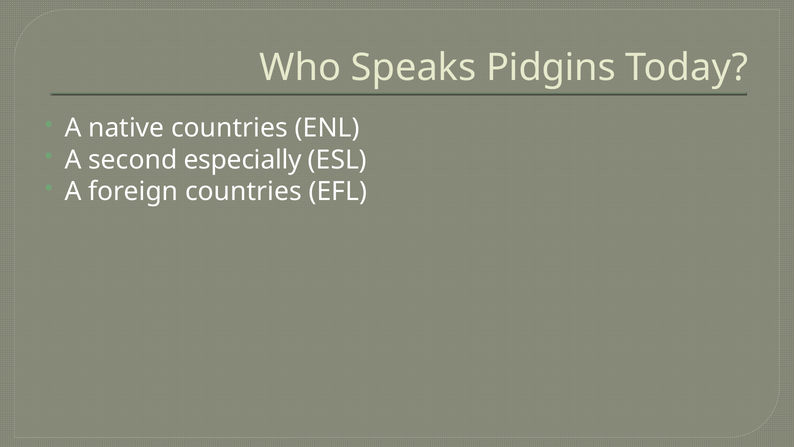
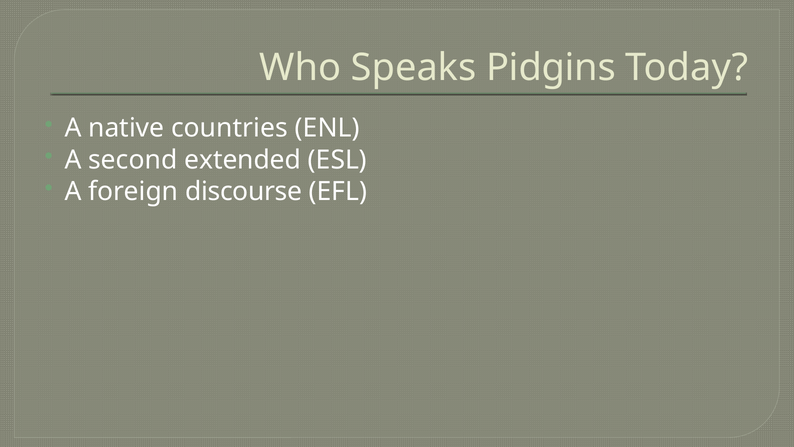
especially: especially -> extended (243, 160)
foreign countries: countries -> discourse (244, 191)
